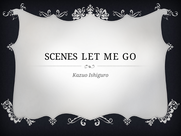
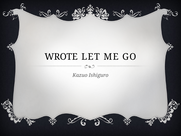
SCENES: SCENES -> WROTE (61, 57)
